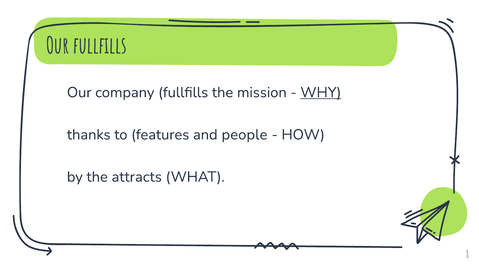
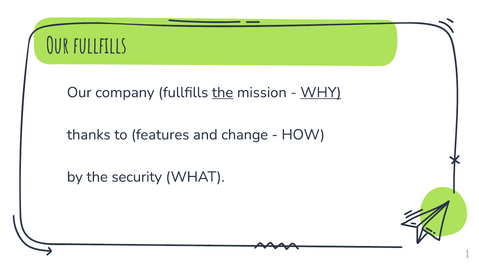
the underline: none -> present (223, 92)
people: people -> change (245, 134)
attracts: attracts -> security (137, 176)
